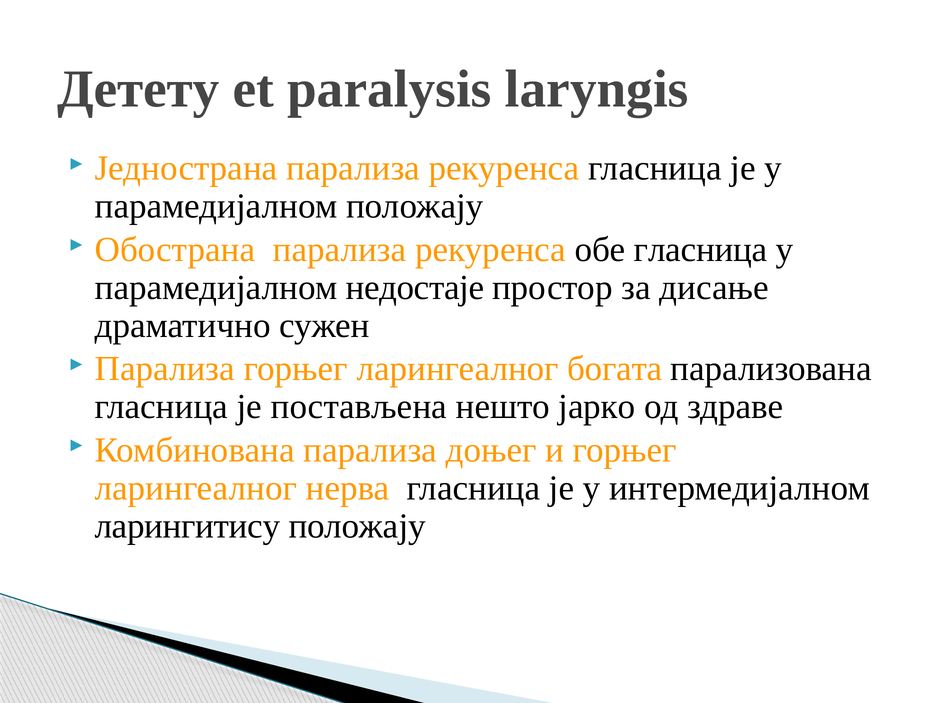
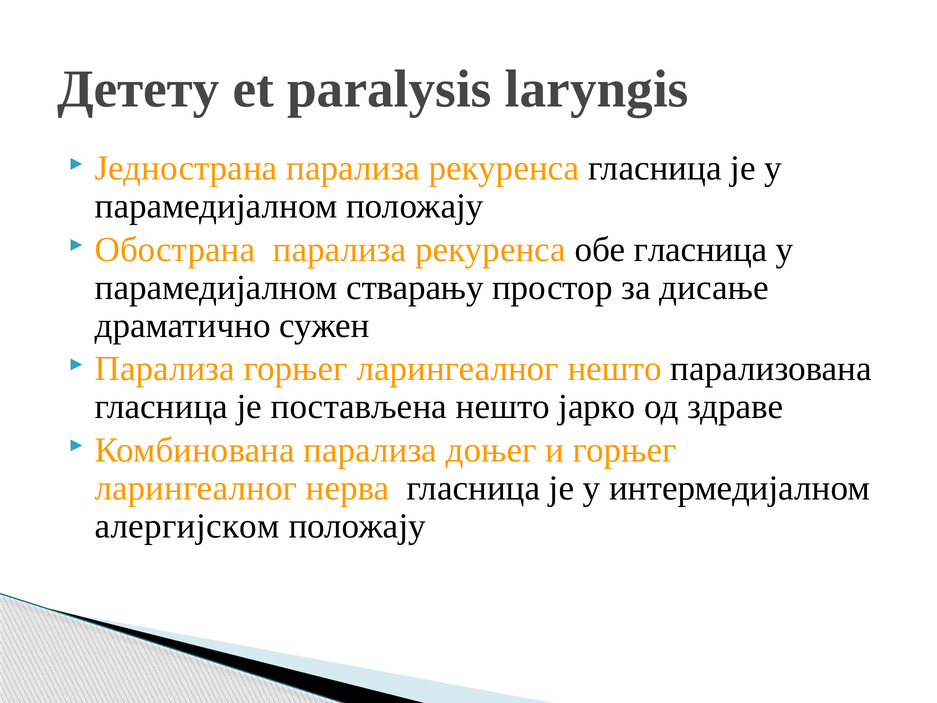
недостаје: недостаје -> стварању (415, 287)
ларингеалног богата: богата -> нешто (615, 369)
ларингитису: ларингитису -> алергијском (187, 526)
